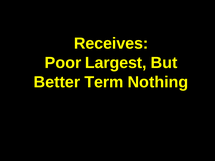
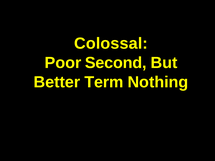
Receives: Receives -> Colossal (111, 44)
Largest: Largest -> Second (116, 63)
